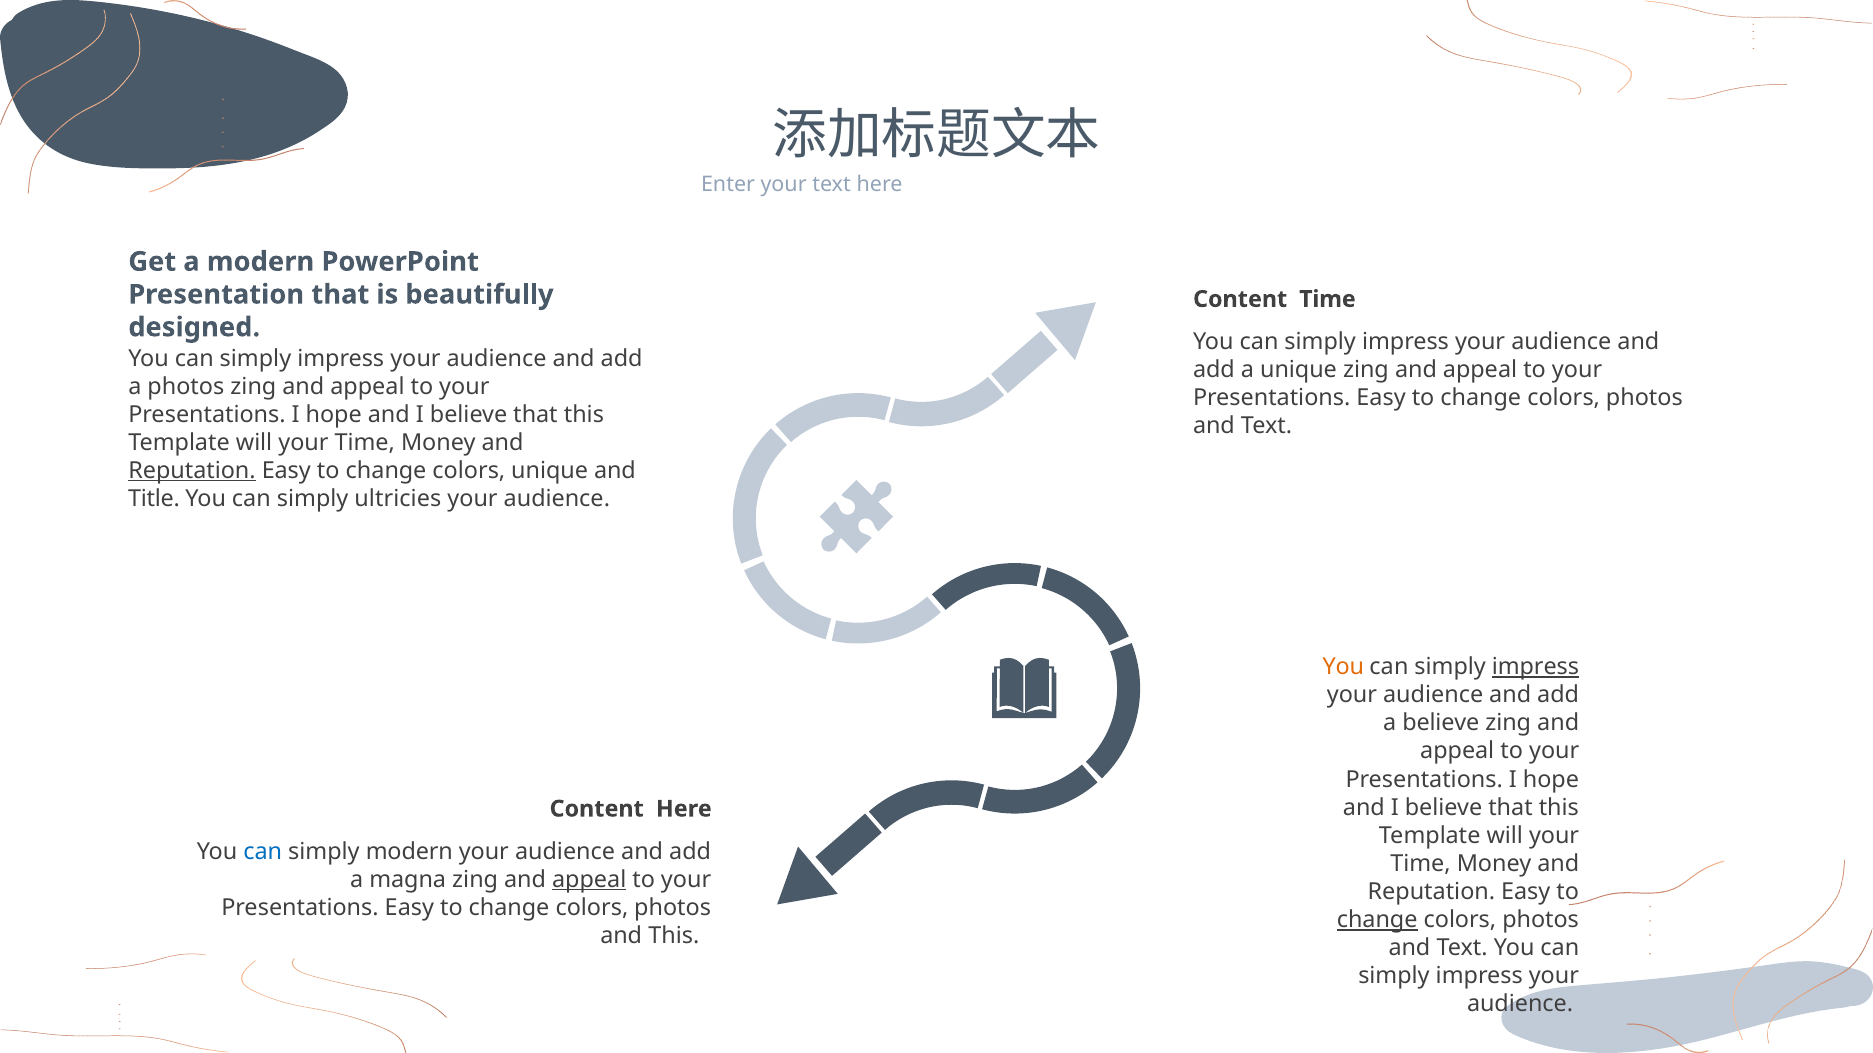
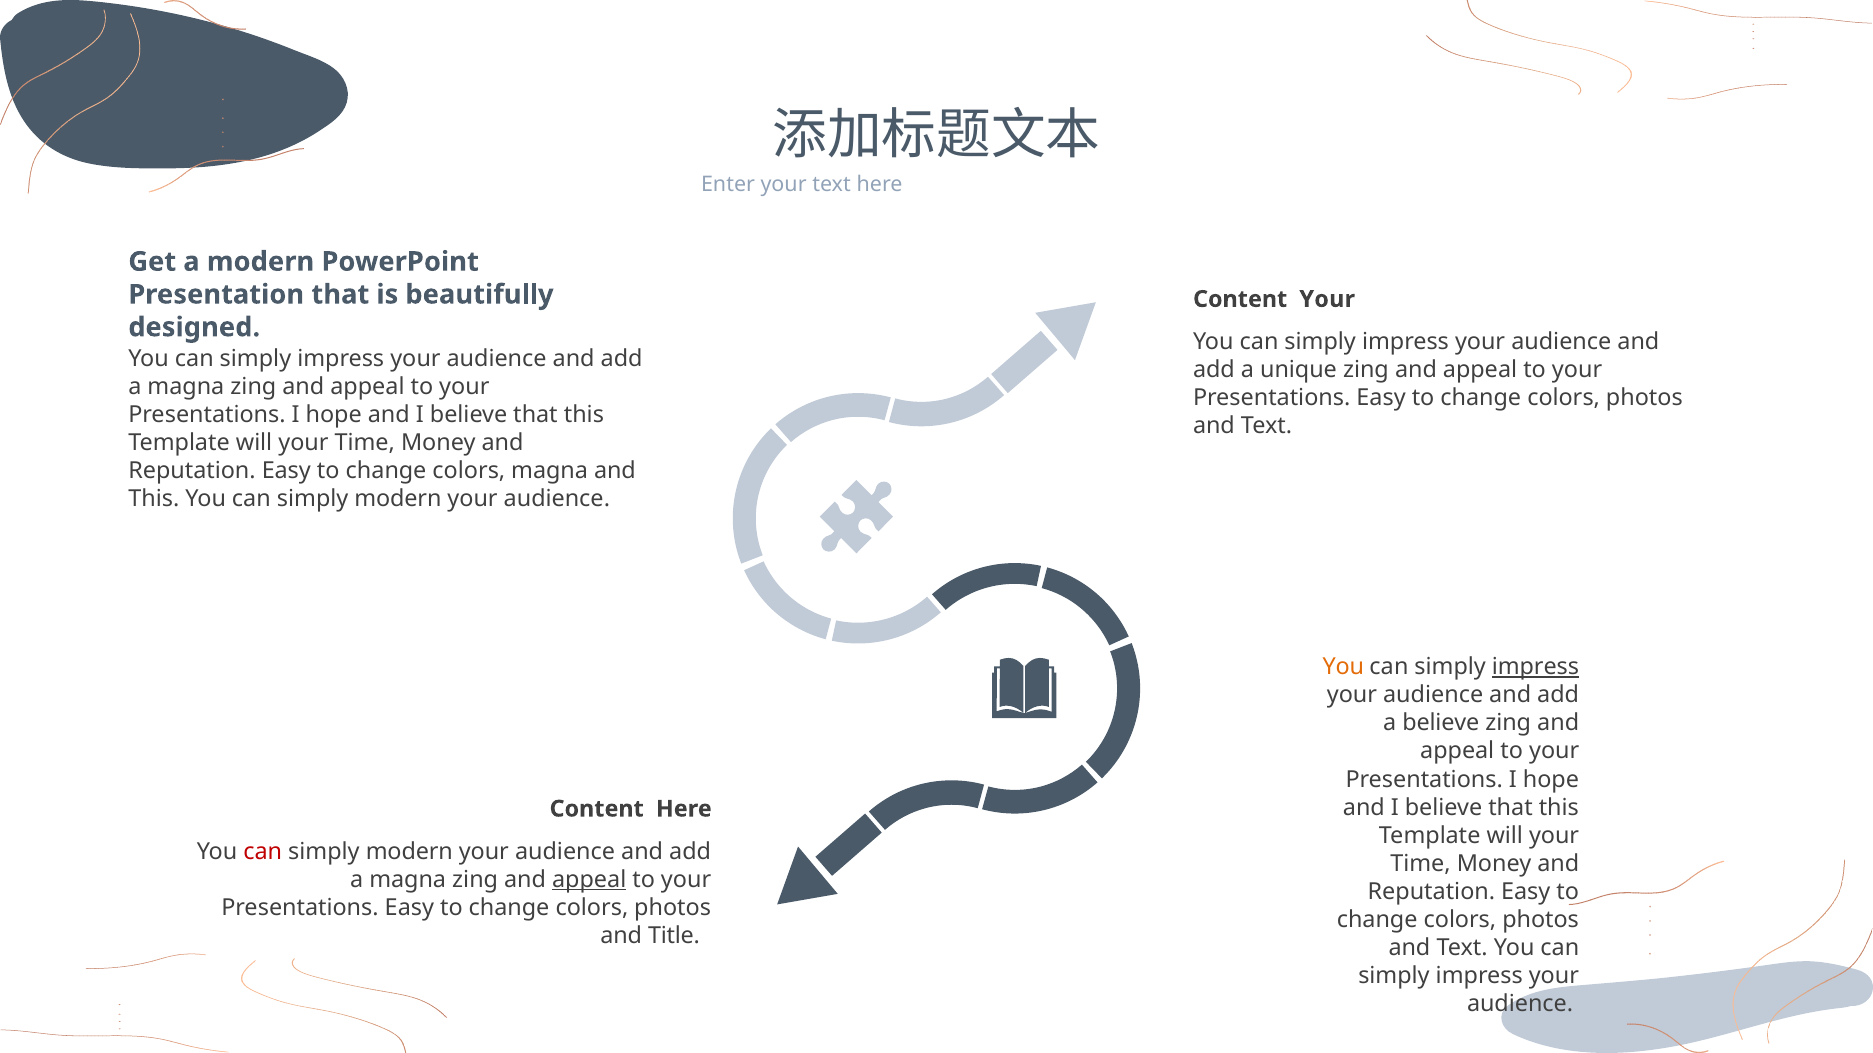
Content Time: Time -> Your (1327, 299)
photos: photos -> magna (186, 387)
Reputation underline: present -> none (192, 471)
colors unique: unique -> magna (550, 471)
Title: Title -> This (154, 499)
ultricies: ultricies -> modern (398, 499)
can colour: blue -> red (263, 852)
change underline: present -> none (1377, 920)
and This: This -> Title (674, 936)
